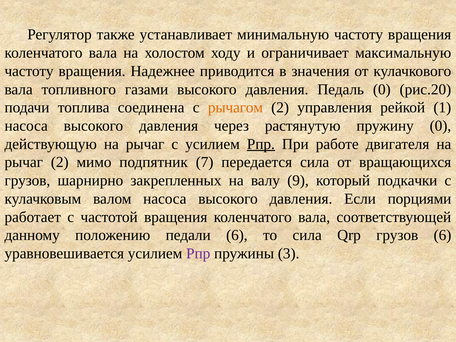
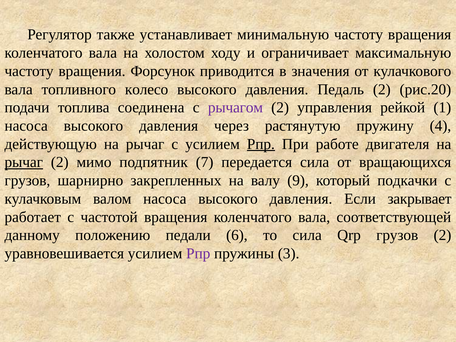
Надежнее: Надежнее -> Форсунок (163, 71)
газами: газами -> колесо (147, 89)
Педаль 0: 0 -> 2 (382, 89)
рычагом colour: orange -> purple (235, 108)
пружину 0: 0 -> 4 (440, 126)
рычаг underline: none -> present (24, 162)
порциями: порциями -> закрывает (420, 199)
грузов 6: 6 -> 2 (442, 235)
